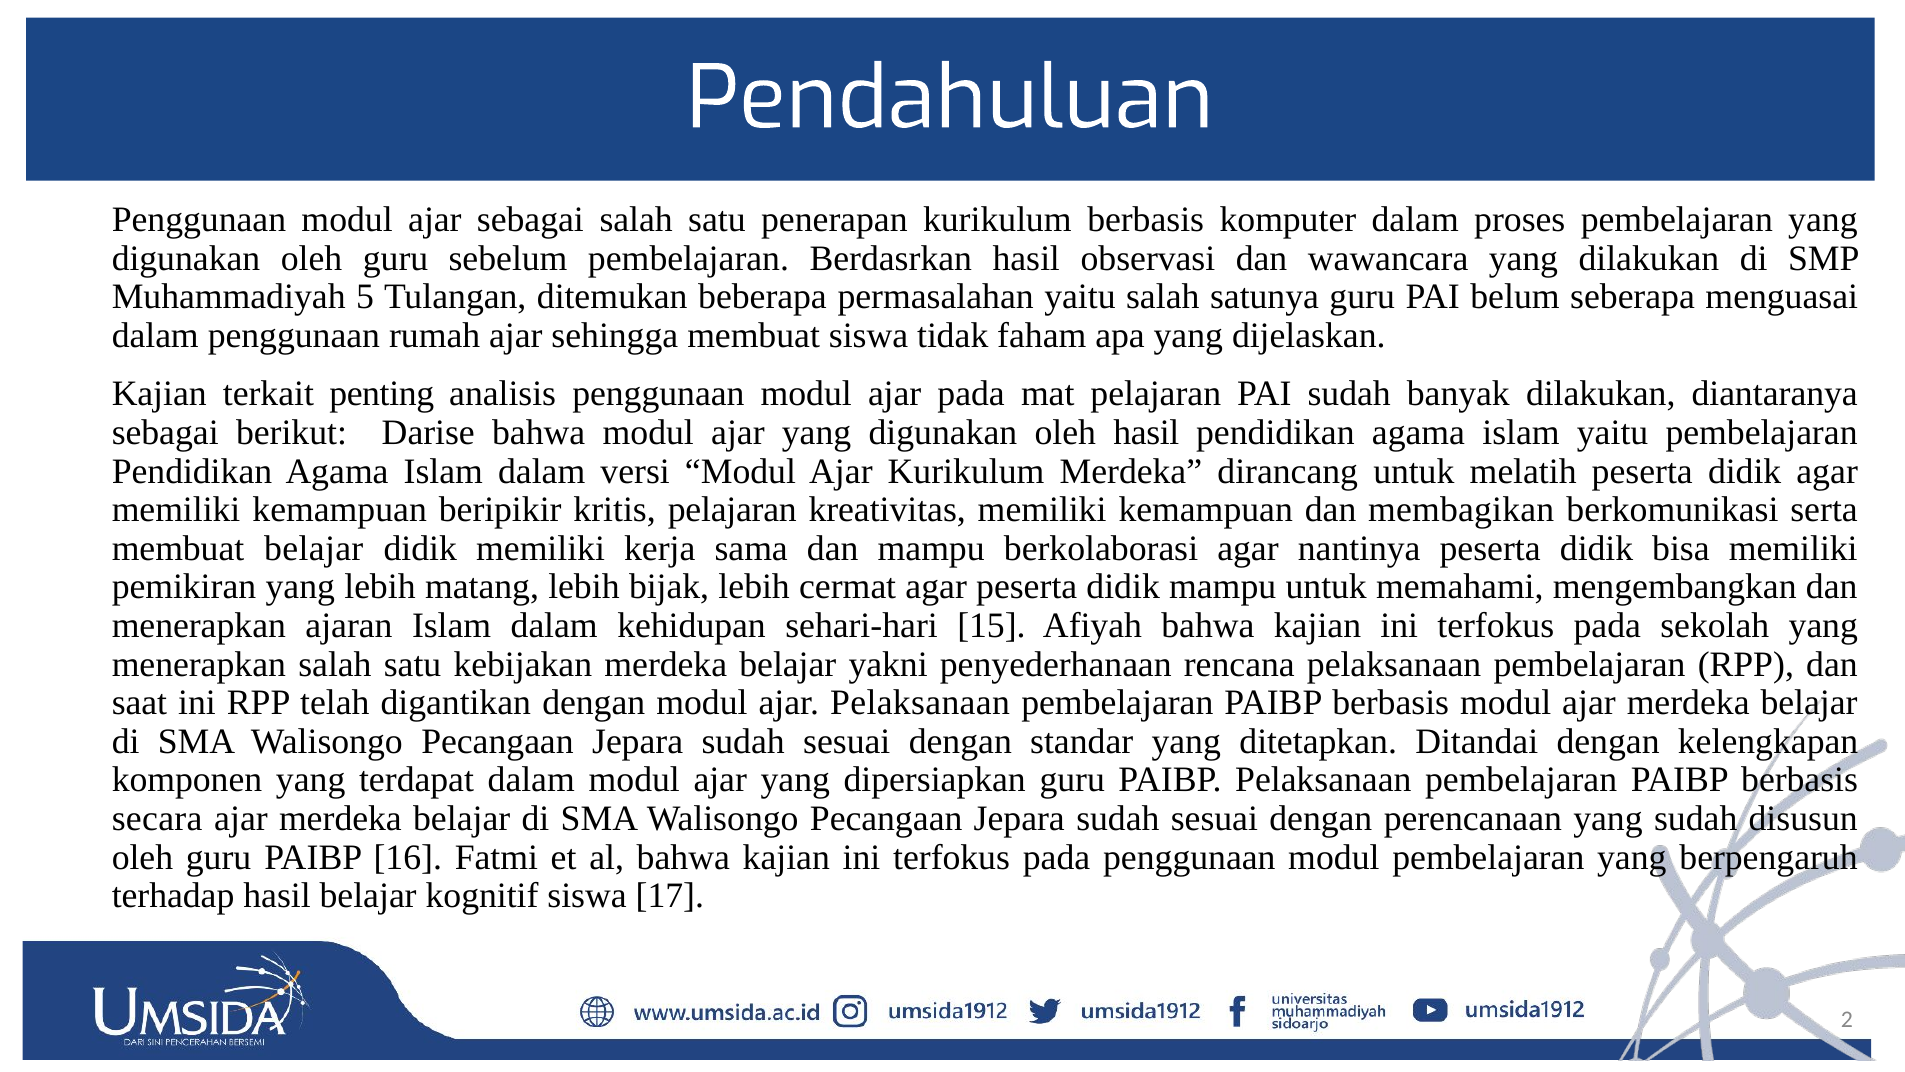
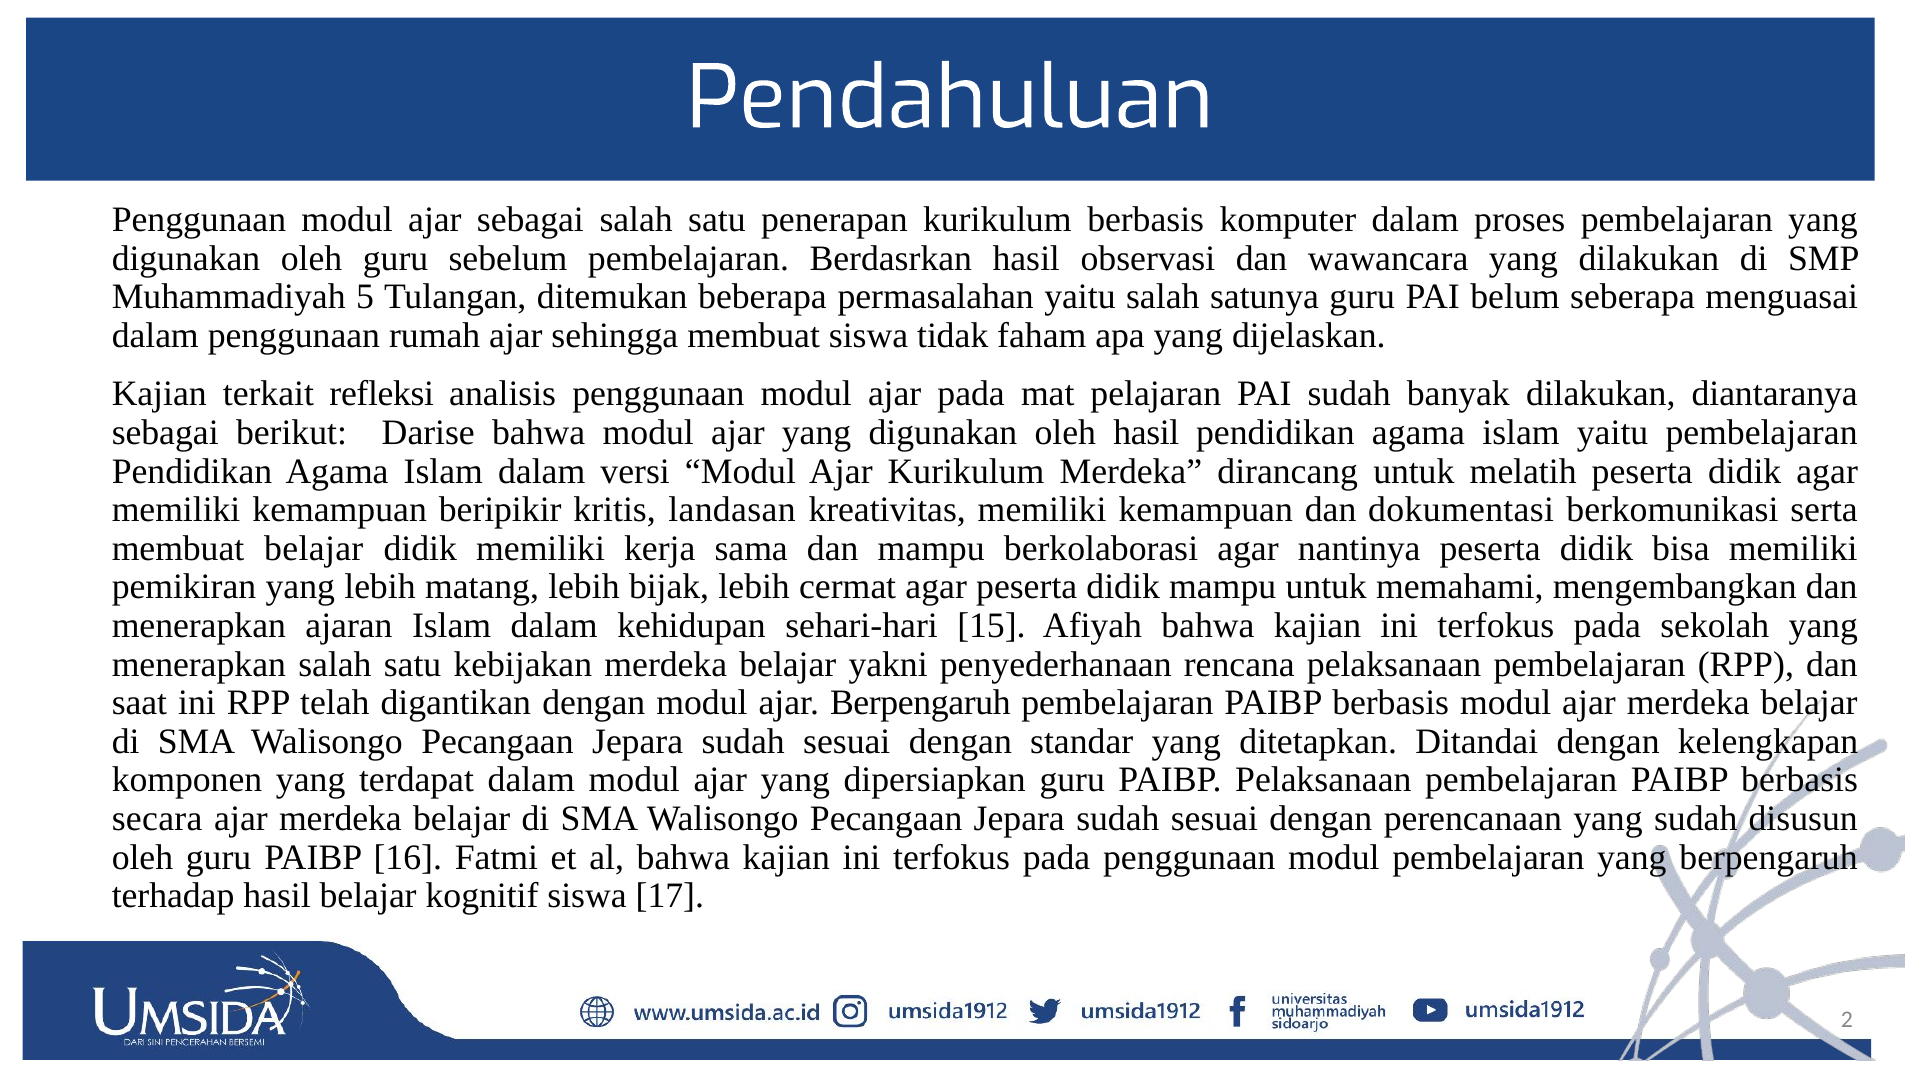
penting: penting -> refleksi (382, 394)
kritis pelajaran: pelajaran -> landasan (732, 510)
membagikan: membagikan -> dokumentasi (1461, 510)
ajar Pelaksanaan: Pelaksanaan -> Berpengaruh (920, 703)
